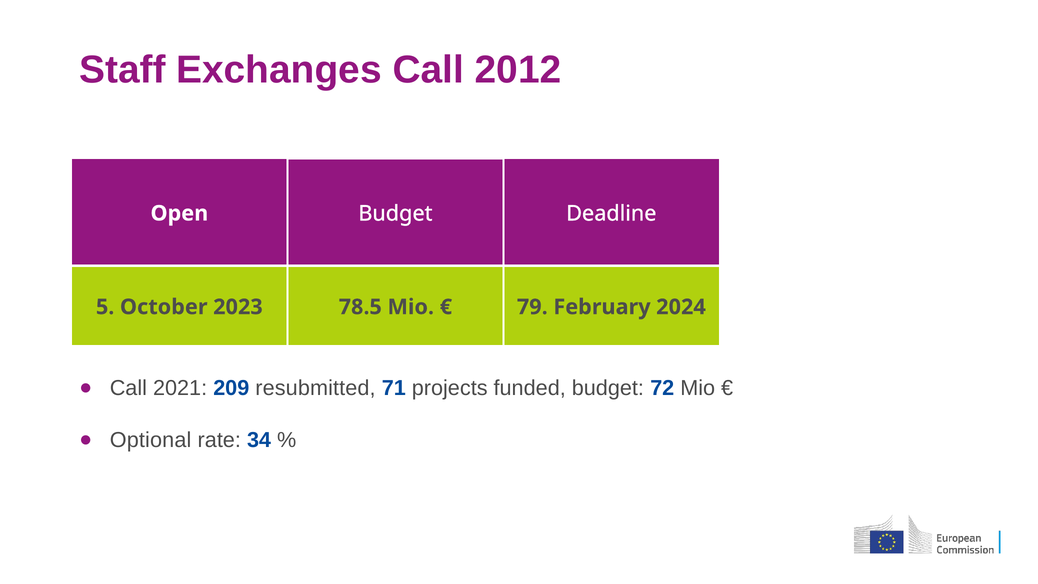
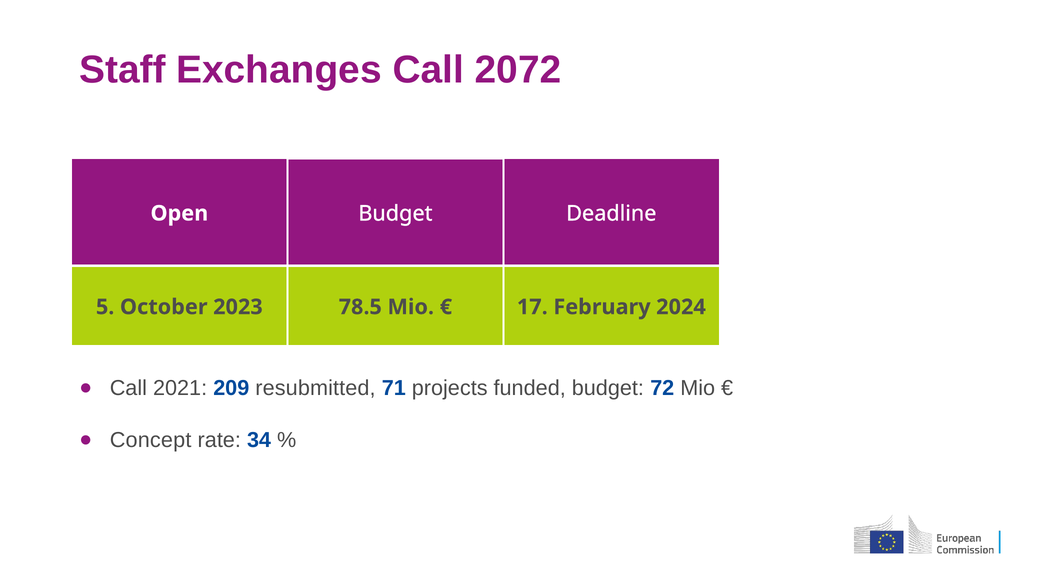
2012: 2012 -> 2072 (518, 70)
79: 79 -> 17 (532, 307)
Optional: Optional -> Concept (151, 440)
